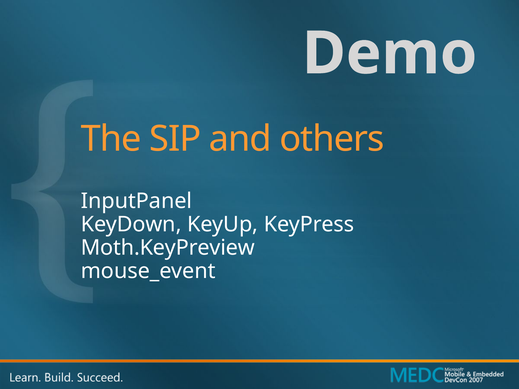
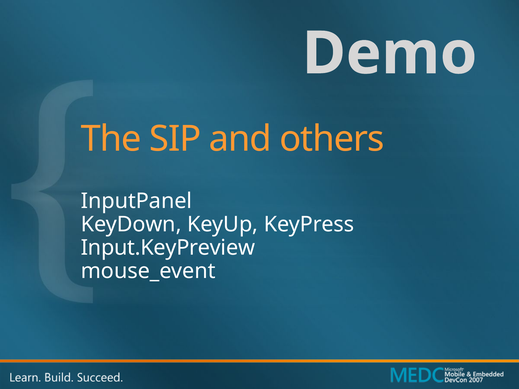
Moth.KeyPreview: Moth.KeyPreview -> Input.KeyPreview (168, 248)
